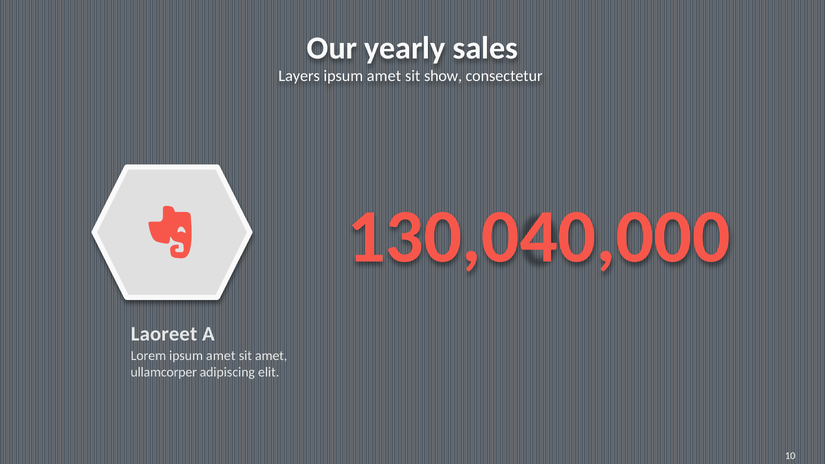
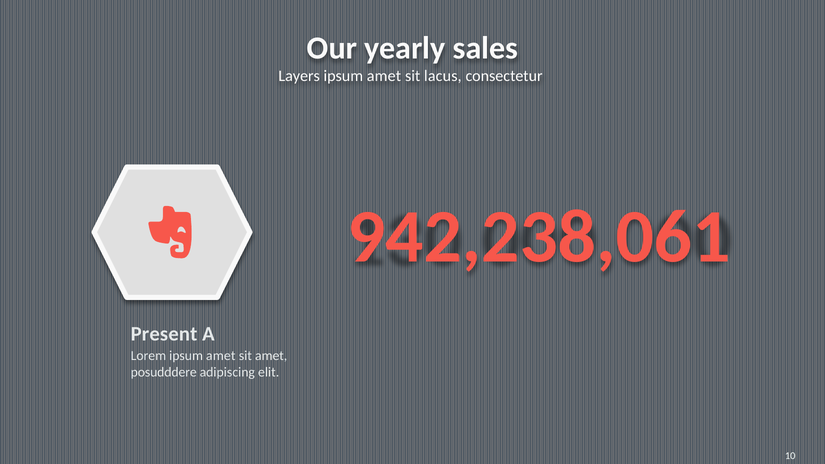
show: show -> lacus (443, 76)
130,040,000: 130,040,000 -> 942,238,061 (539, 237)
Laoreet: Laoreet -> Present (164, 334)
ullamcorper: ullamcorper -> posudddere (164, 372)
